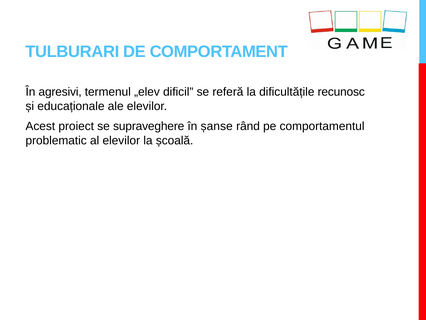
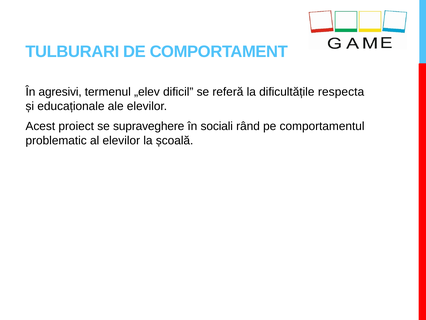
recunosc: recunosc -> respecta (341, 92)
șanse: șanse -> sociali (217, 126)
